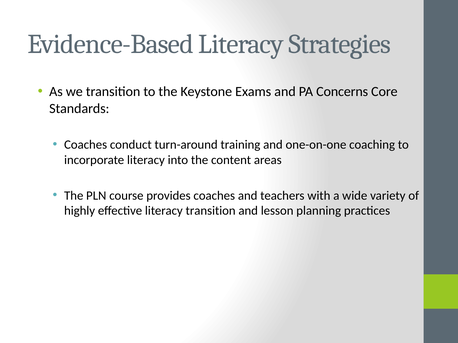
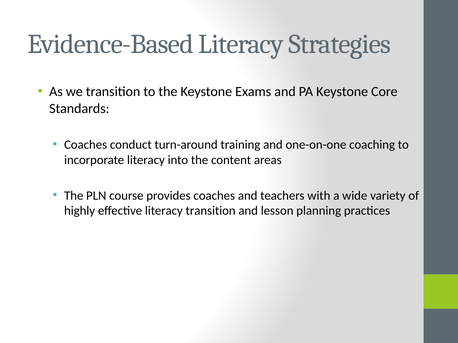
PA Concerns: Concerns -> Keystone (342, 92)
